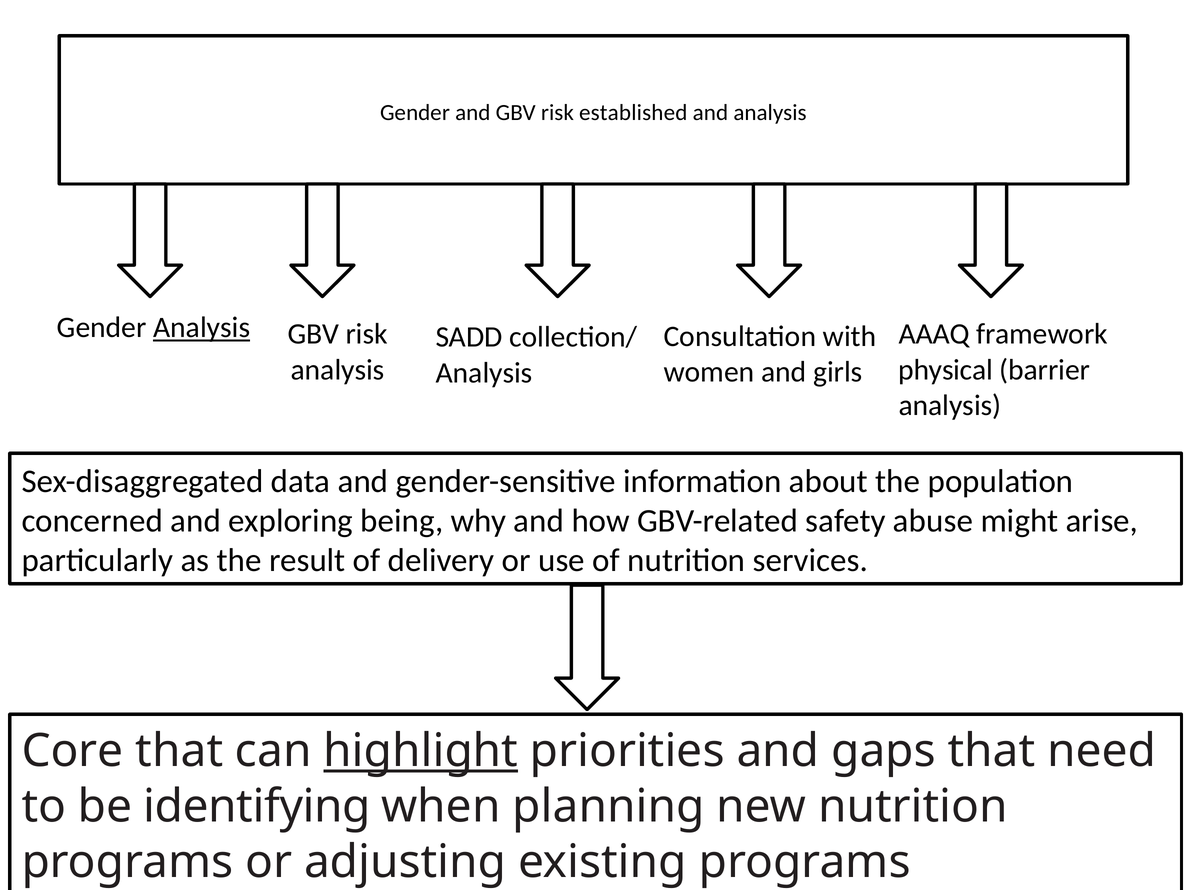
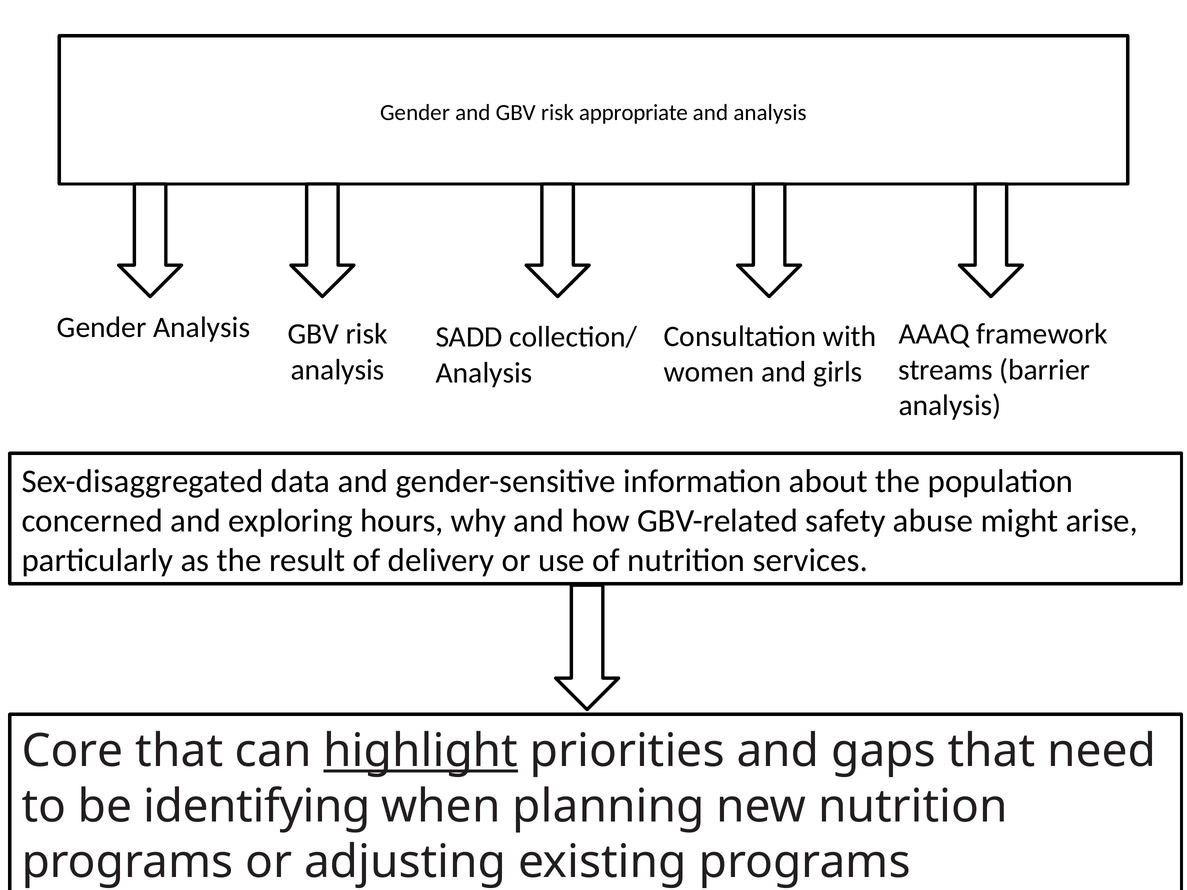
established: established -> appropriate (633, 112)
Analysis underline: present -> none (202, 328)
physical: physical -> streams (946, 370)
being: being -> hours (402, 521)
